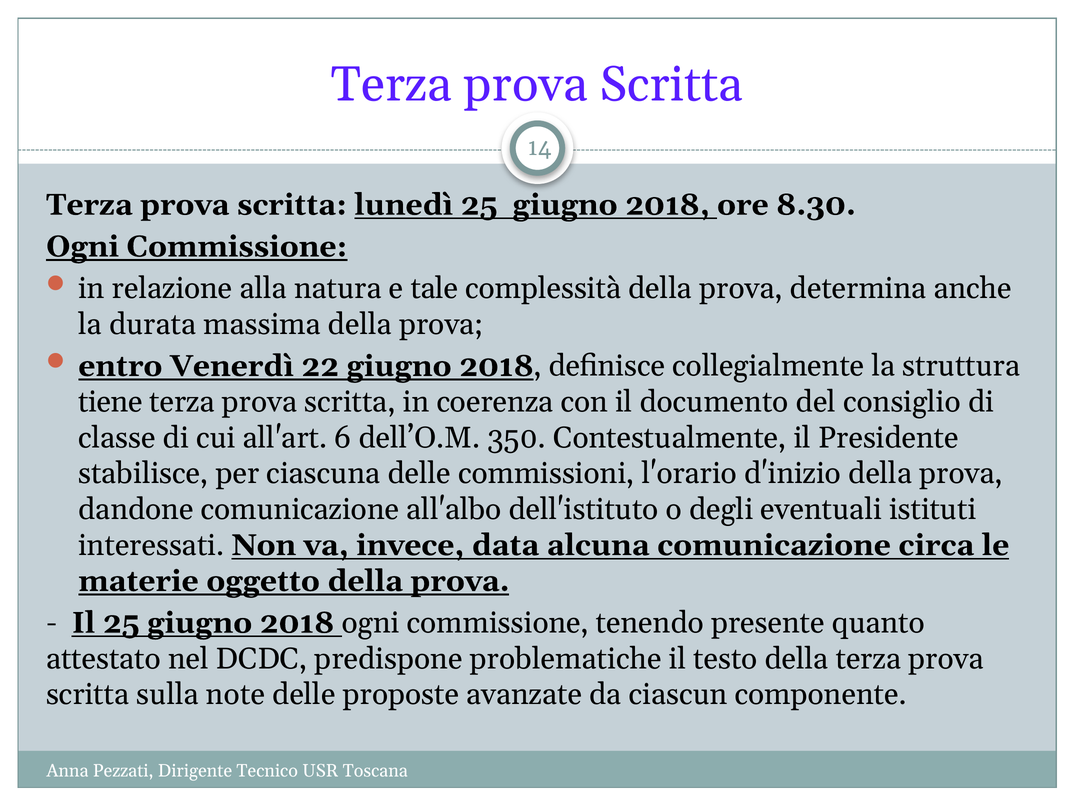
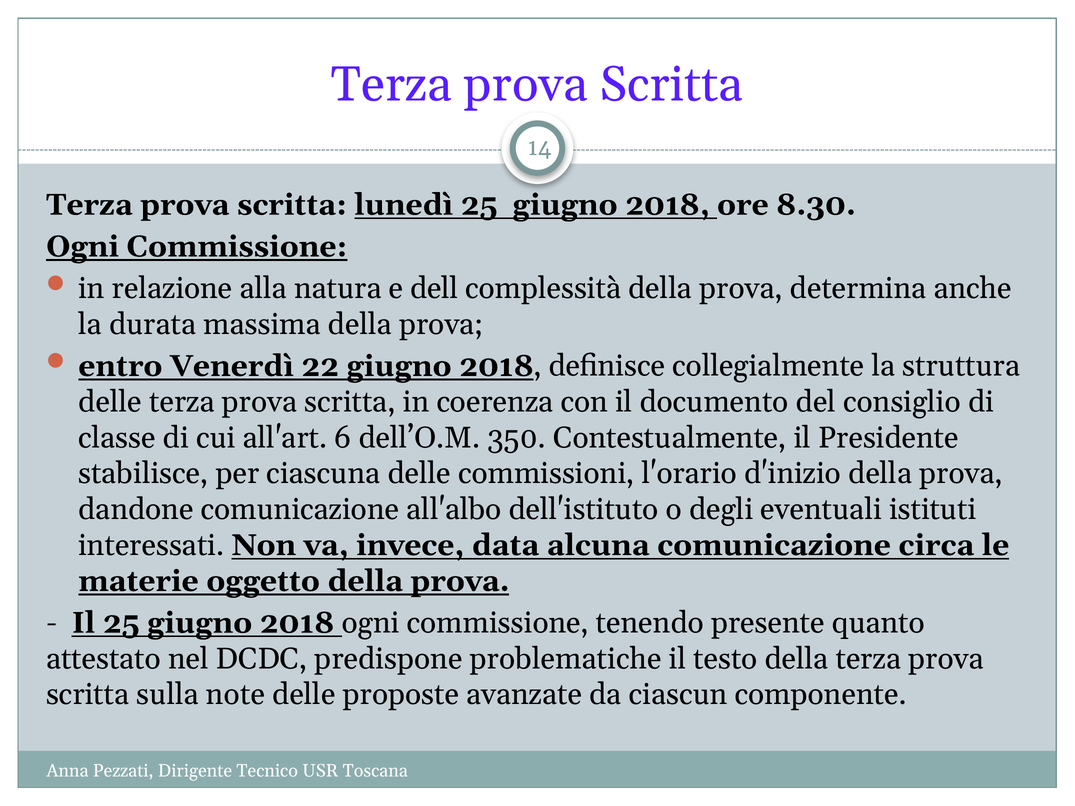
tale: tale -> dell (434, 288)
tiene: tiene -> delle (110, 402)
